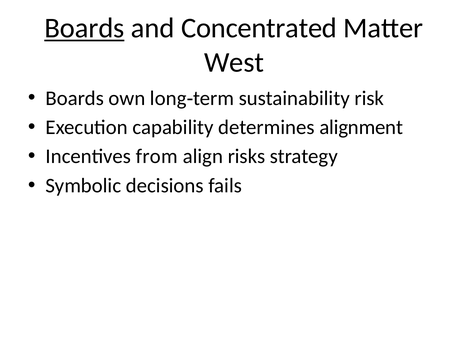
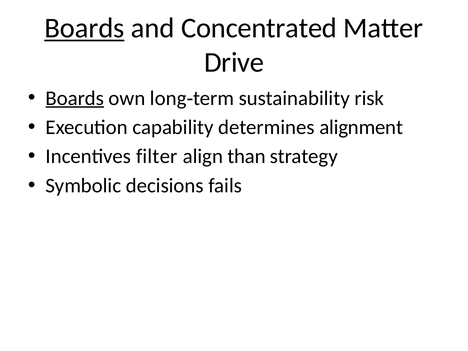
West: West -> Drive (234, 62)
Boards underline: none -> present (75, 98)
from: from -> filter (157, 156)
risks: risks -> than (247, 156)
